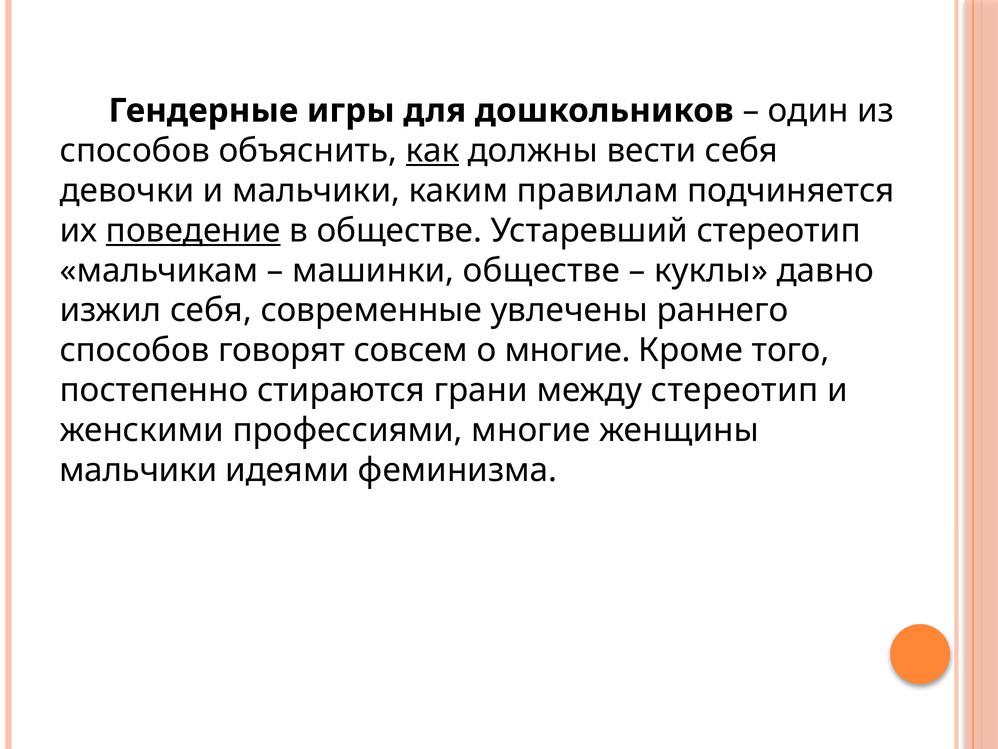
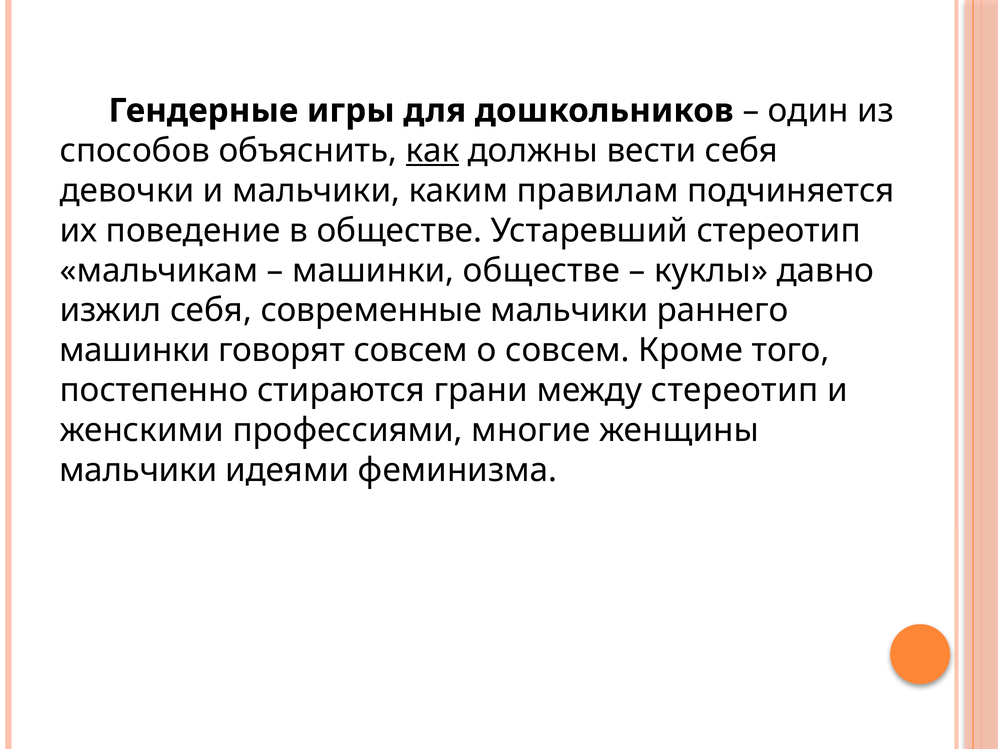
поведение underline: present -> none (193, 230)
современные увлечены: увлечены -> мальчики (569, 310)
способов: способов -> машинки (135, 350)
о многие: многие -> совсем (567, 350)
